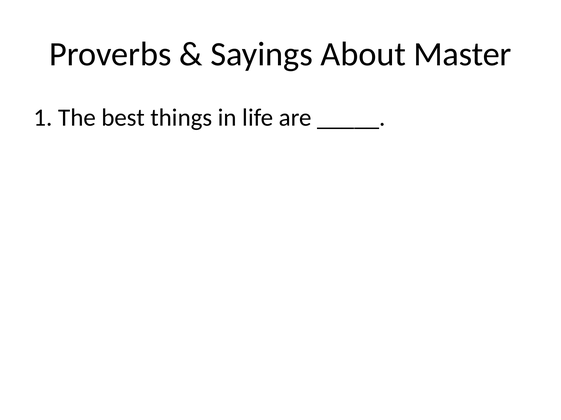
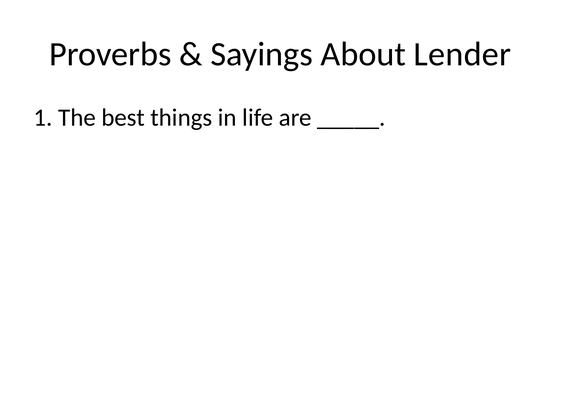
Master: Master -> Lender (462, 54)
